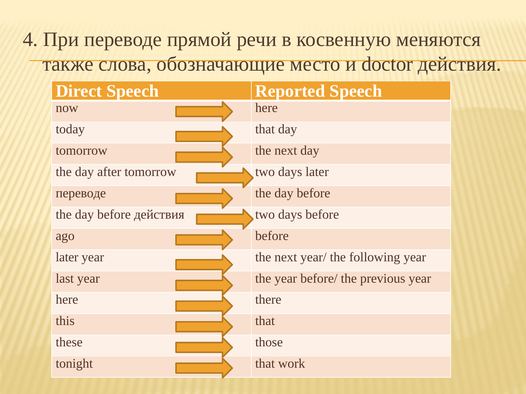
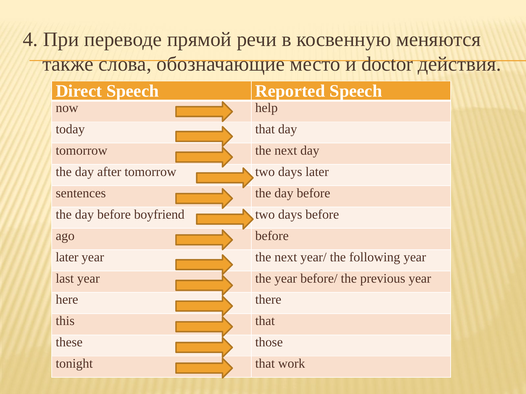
now here: here -> help (266, 108)
переводе: переводе -> sentences (81, 193)
before действия: действия -> boyfriend (159, 215)
